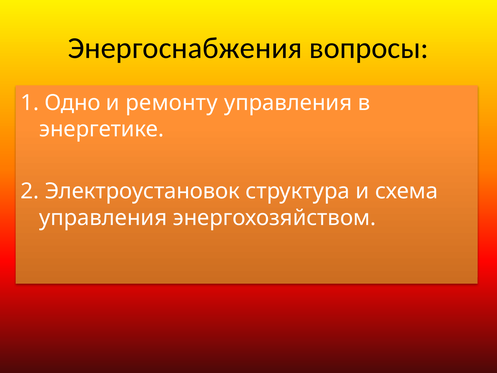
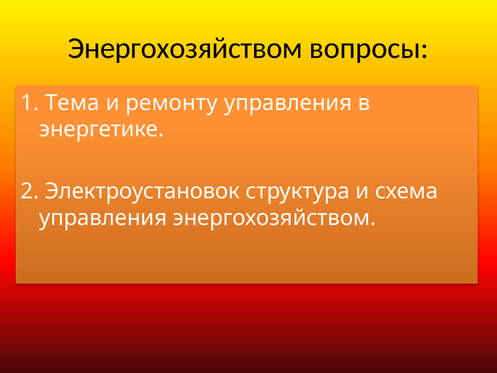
Энергоснабжения: Энергоснабжения -> Энергохозяйством (185, 48)
Одно: Одно -> Тема (72, 103)
